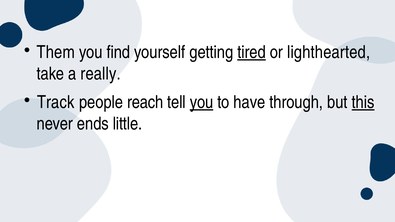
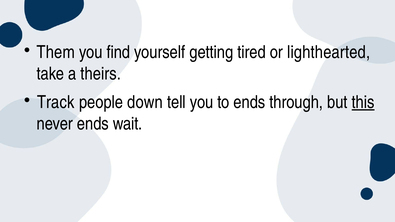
tired underline: present -> none (252, 52)
really: really -> theirs (101, 74)
reach: reach -> down (145, 102)
you underline: present -> none (202, 102)
to have: have -> ends (249, 102)
little: little -> wait (128, 124)
